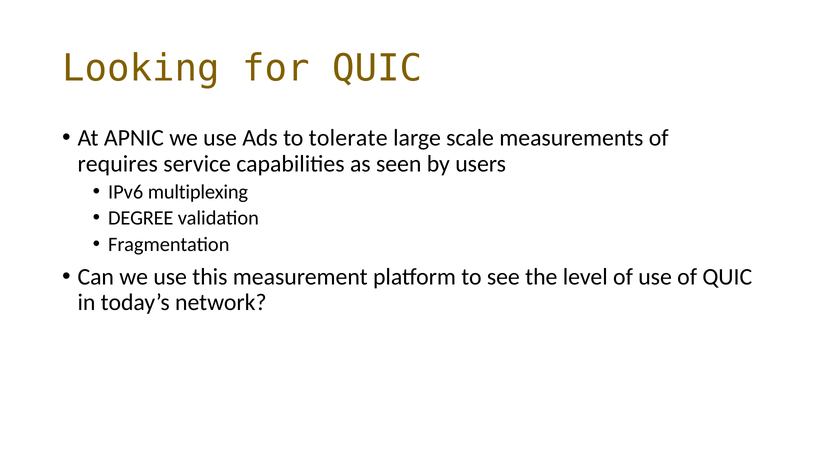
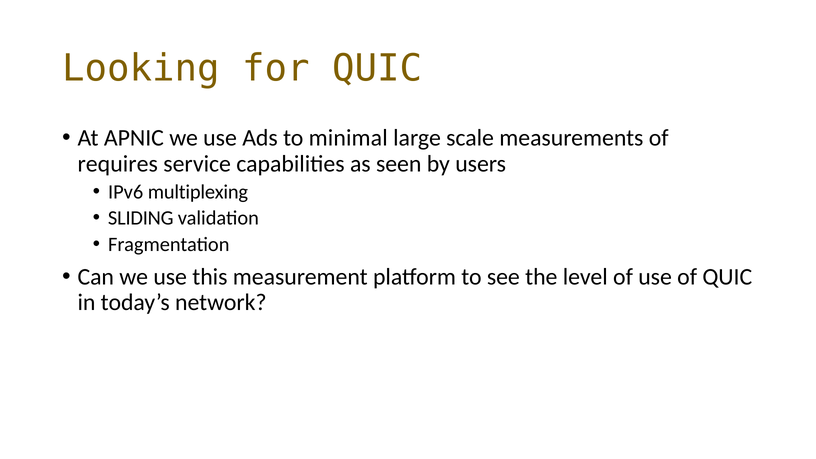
tolerate: tolerate -> minimal (348, 138)
DEGREE: DEGREE -> SLIDING (141, 218)
